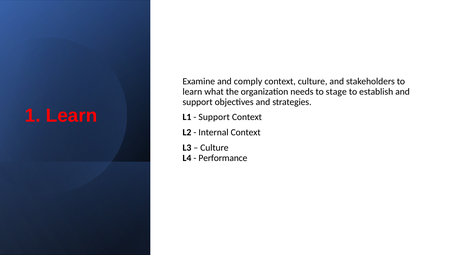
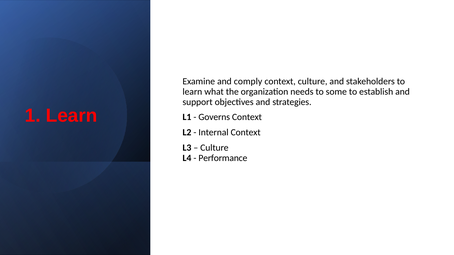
stage: stage -> some (336, 92)
Support: Support -> Governs (214, 117)
